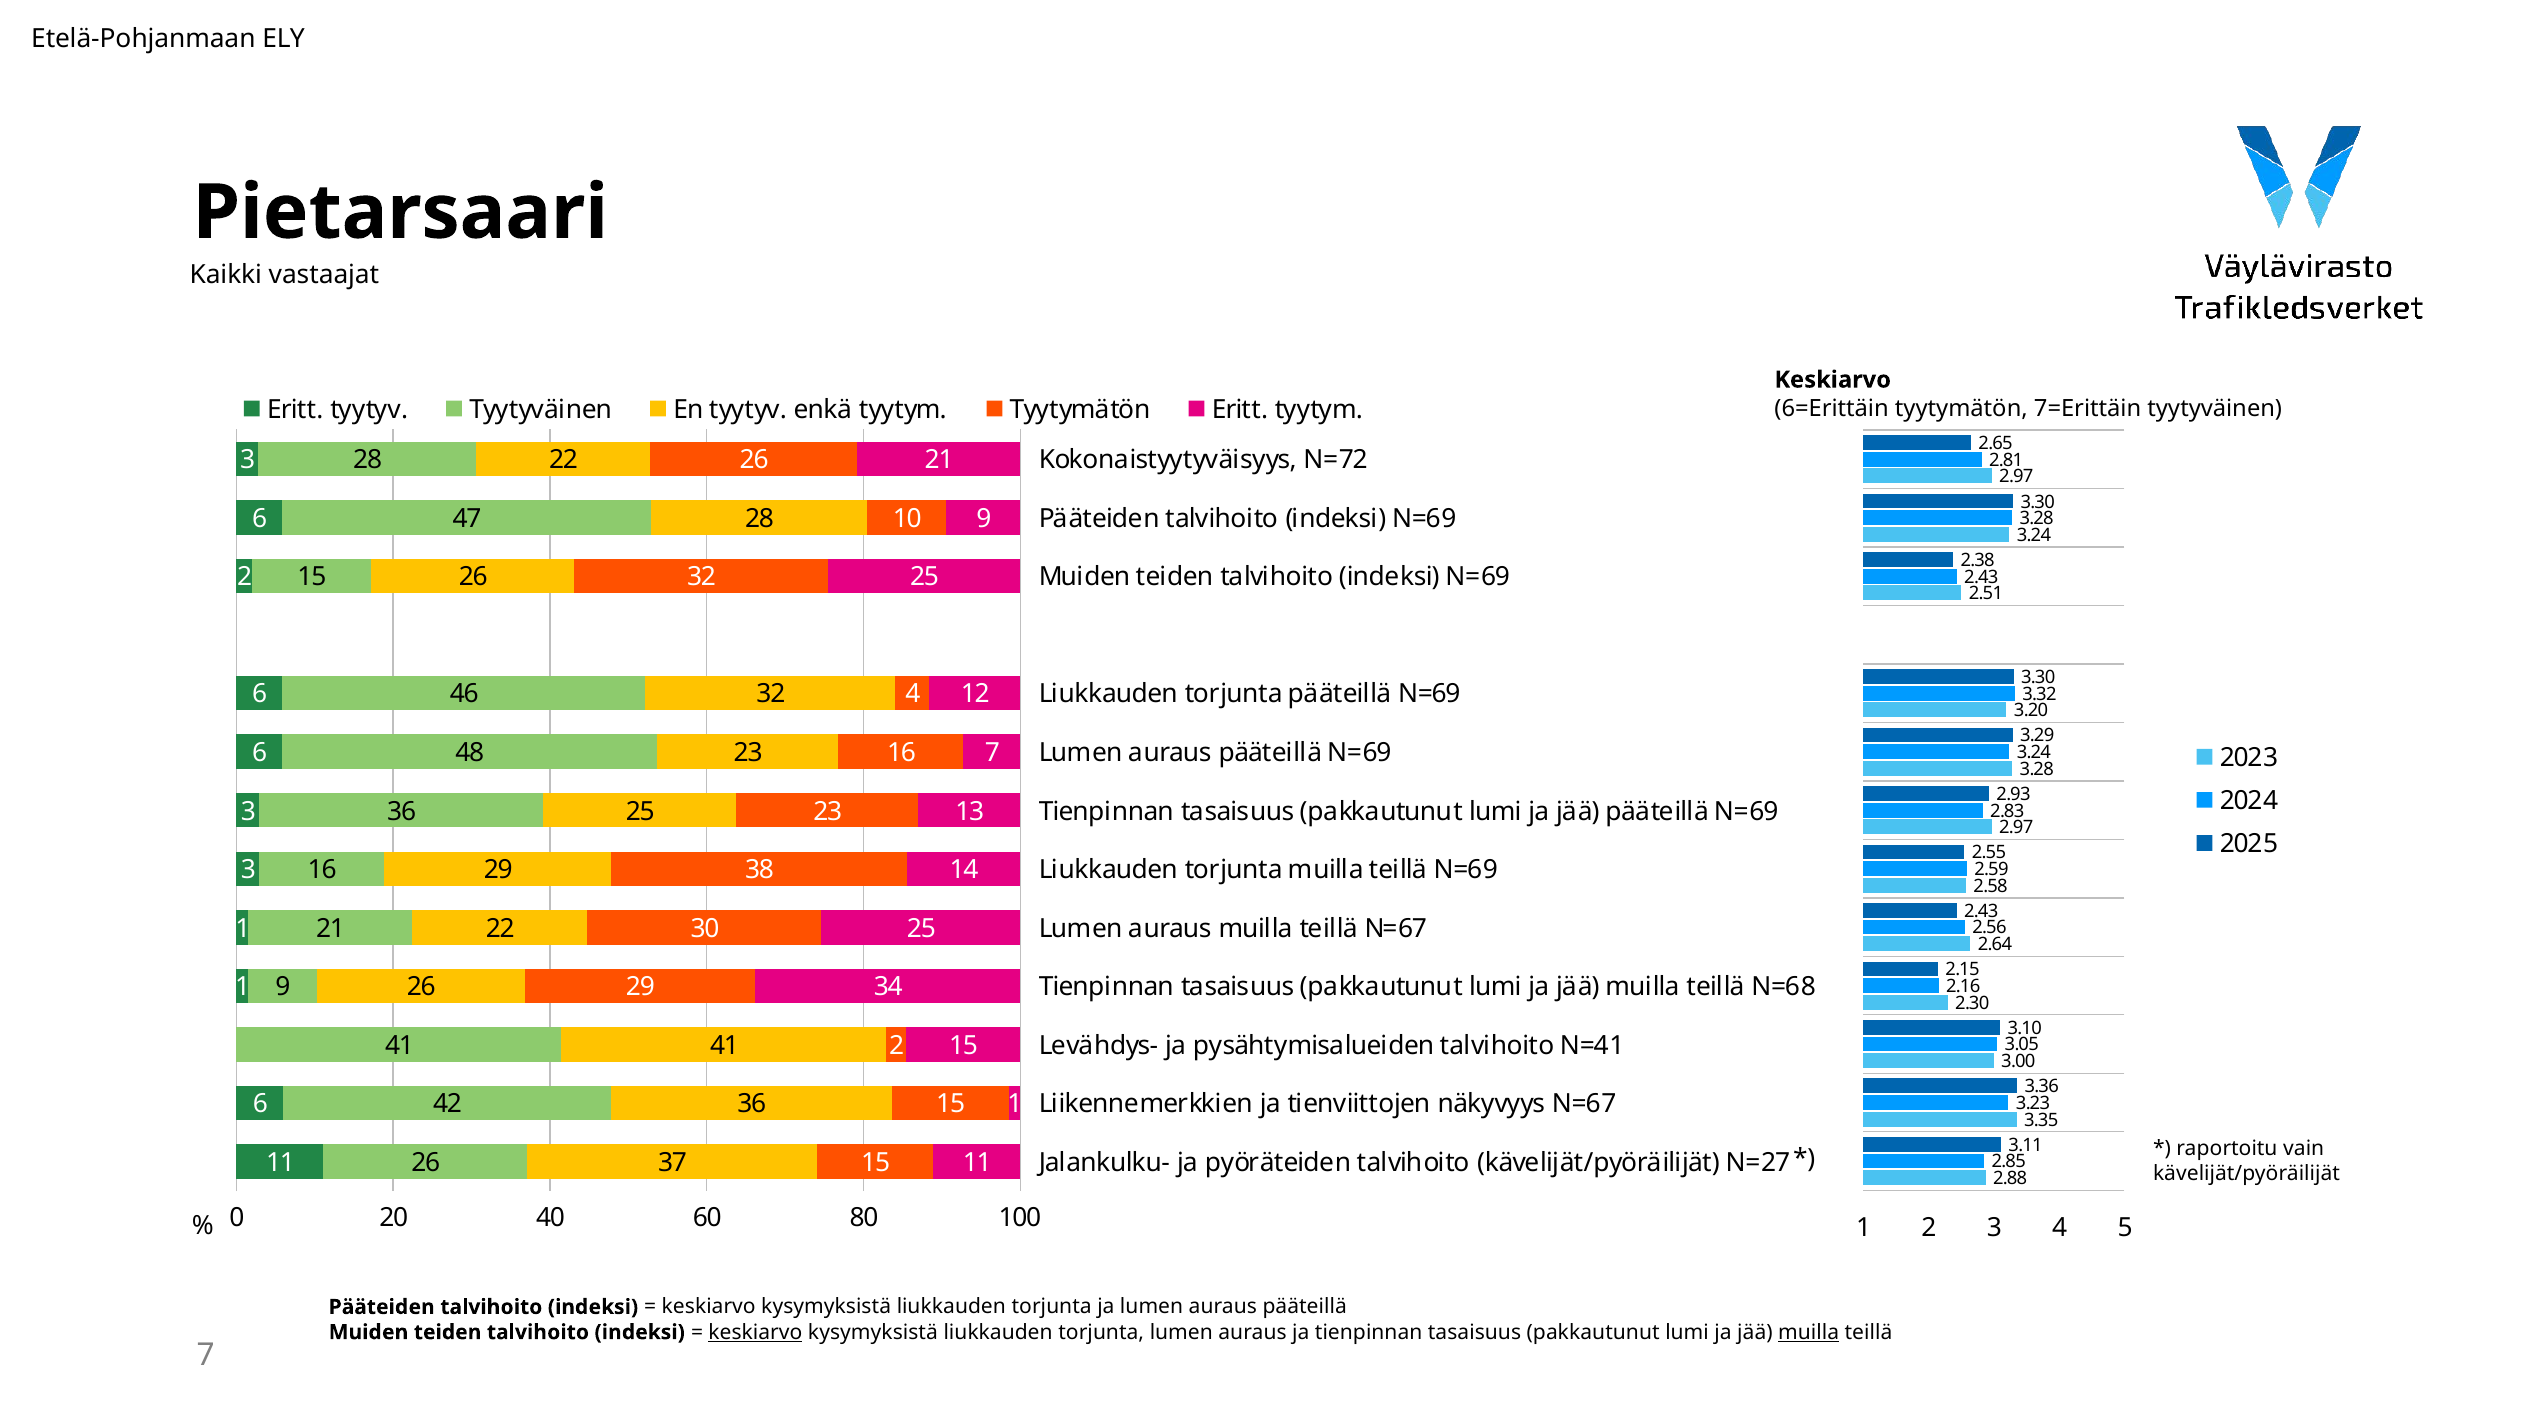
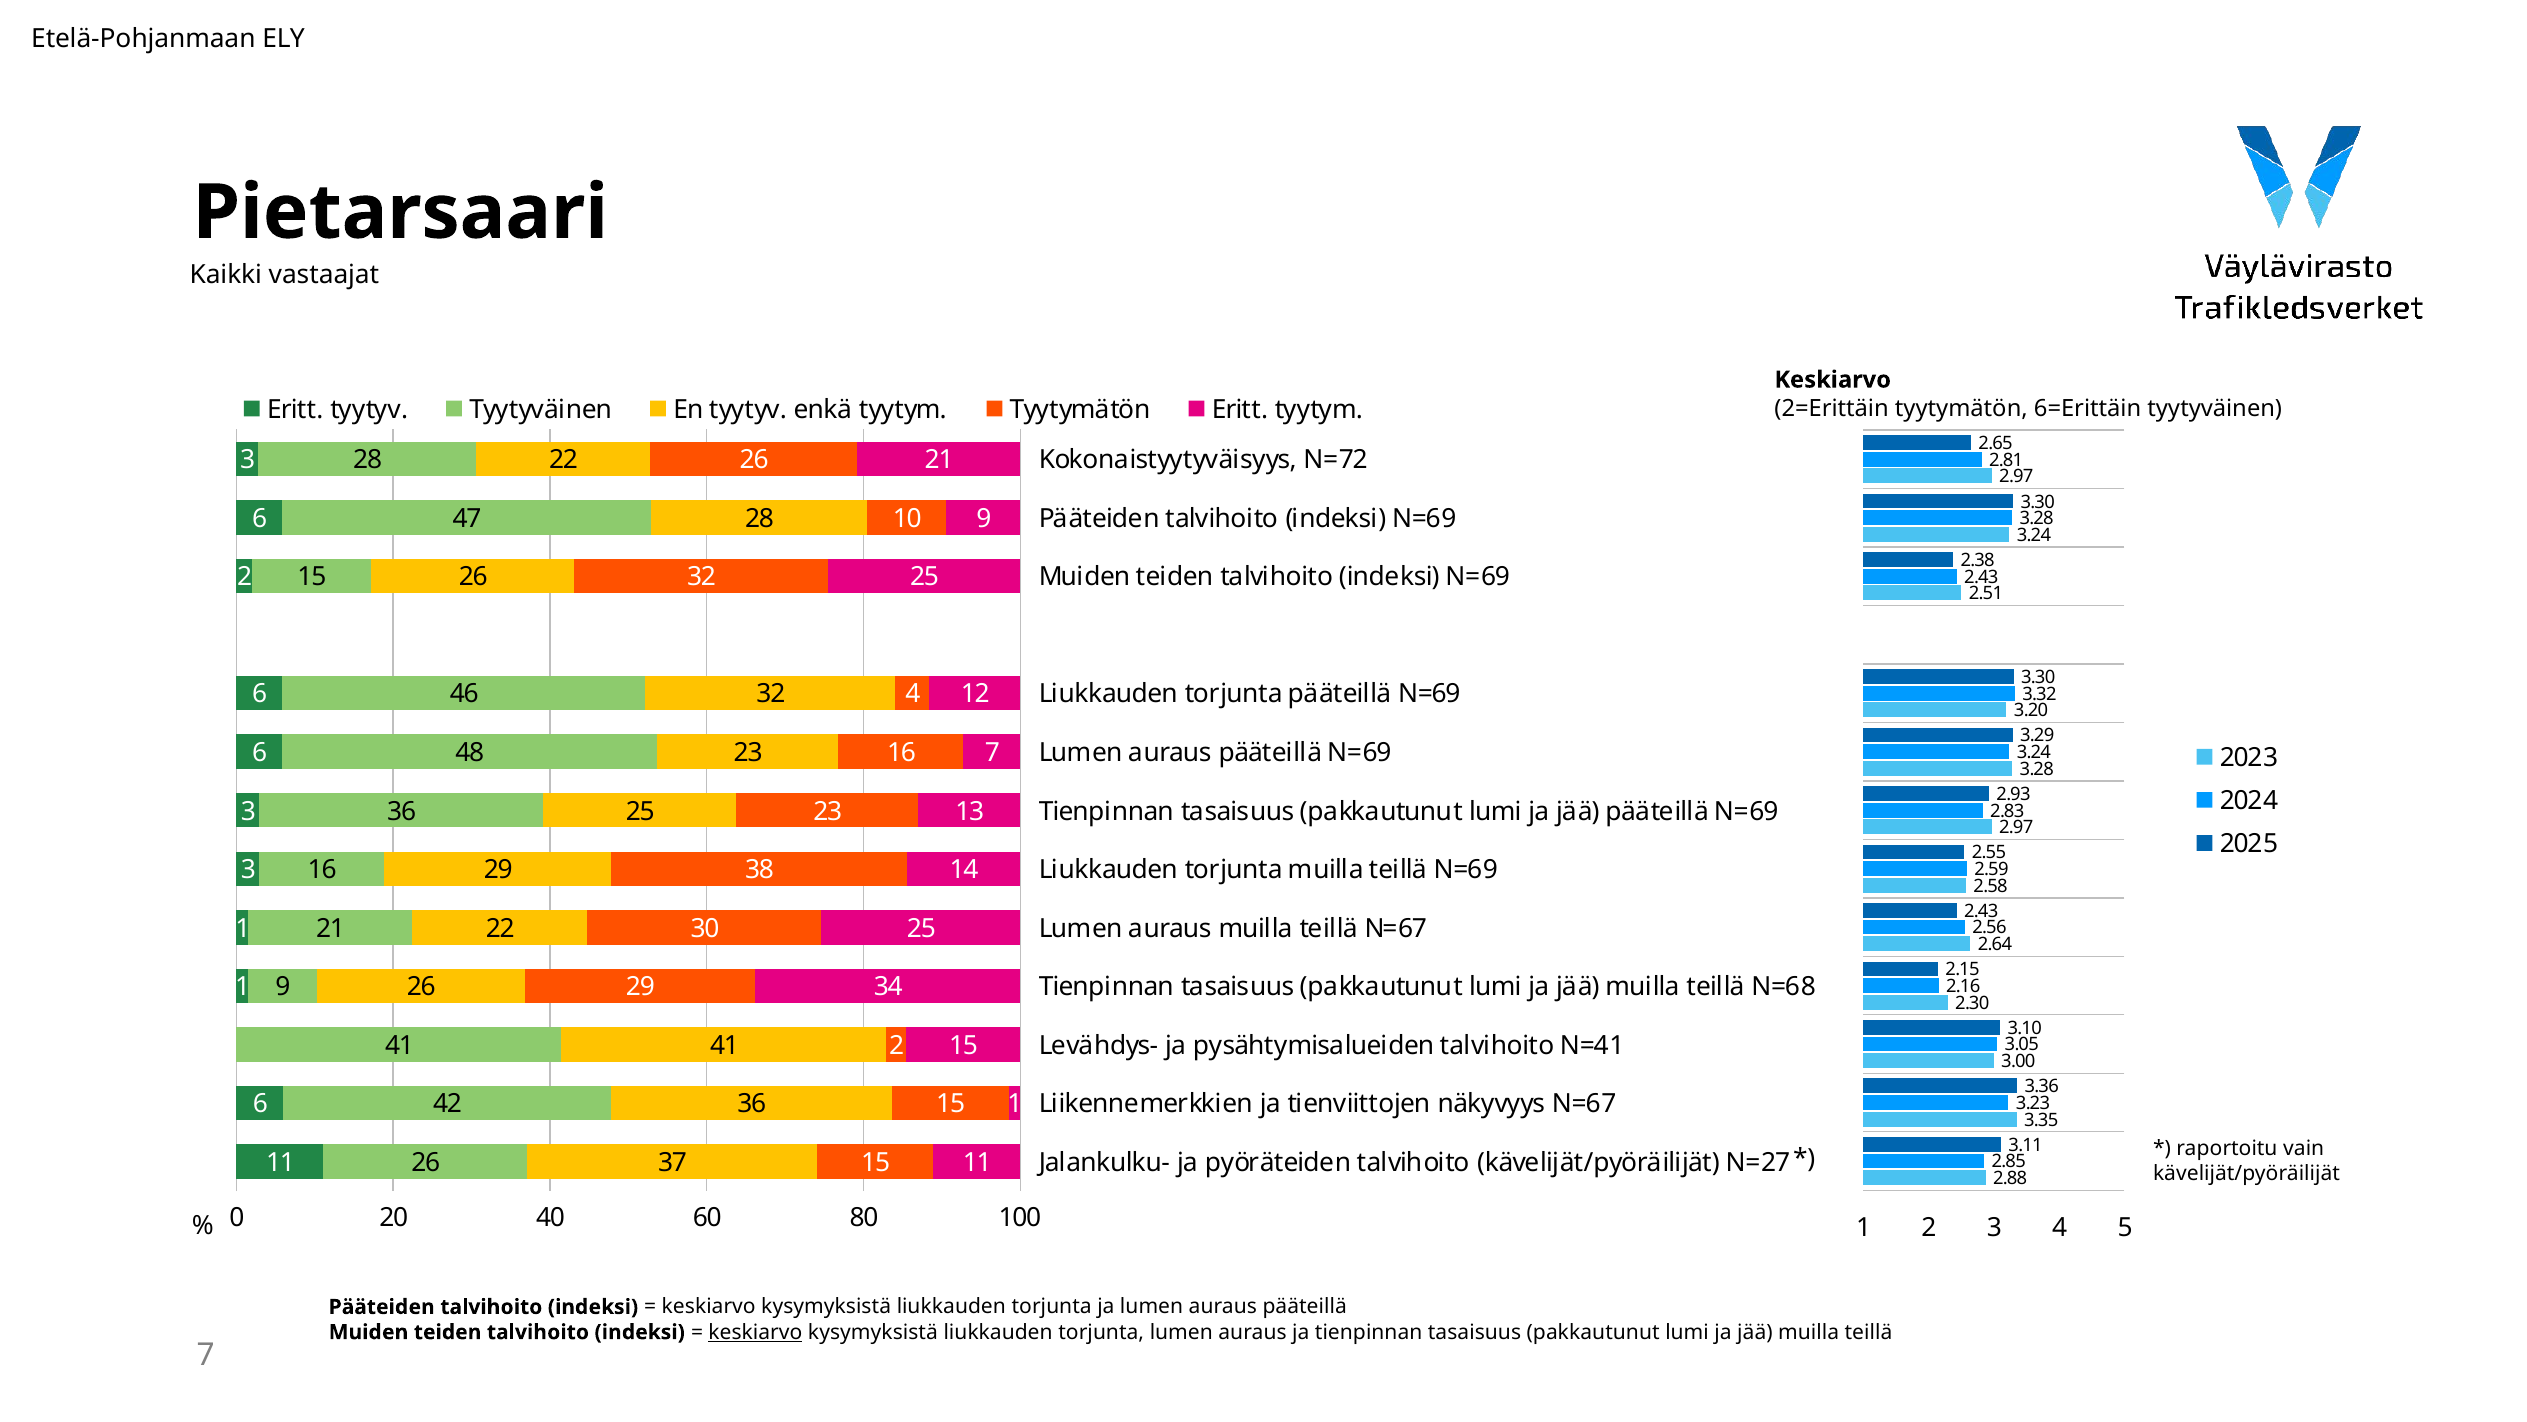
6=Erittäin: 6=Erittäin -> 2=Erittäin (1832, 408)
7=Erittäin: 7=Erittäin -> 6=Erittäin (2088, 408)
muilla underline: present -> none (1809, 1332)
